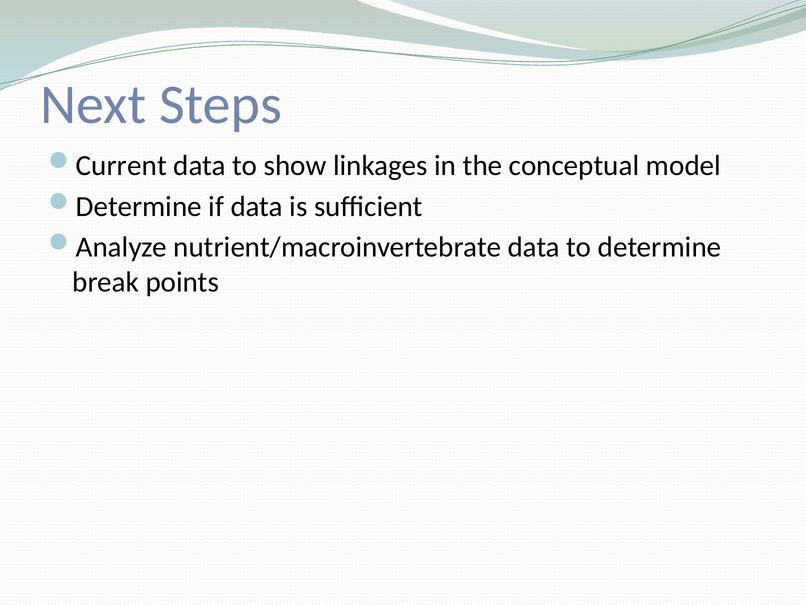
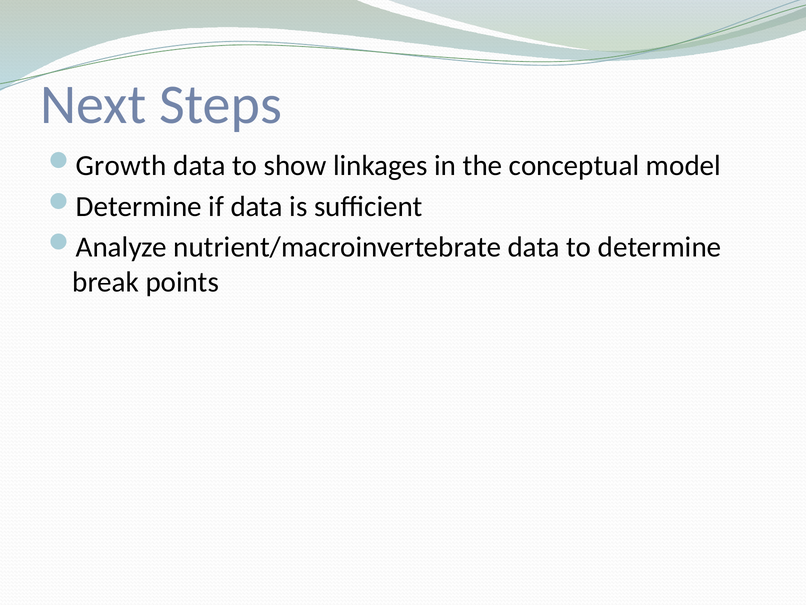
Current: Current -> Growth (121, 166)
